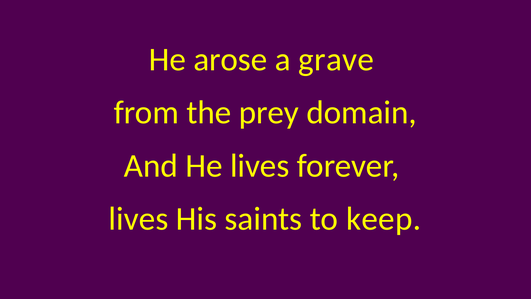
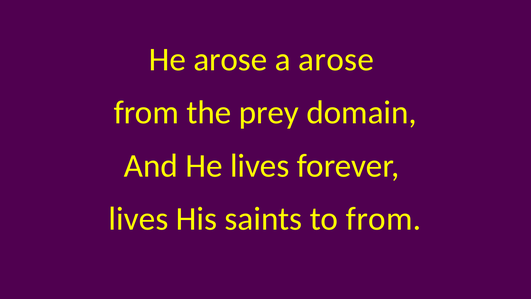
a grave: grave -> arose (336, 59)
to keep: keep -> from (384, 219)
